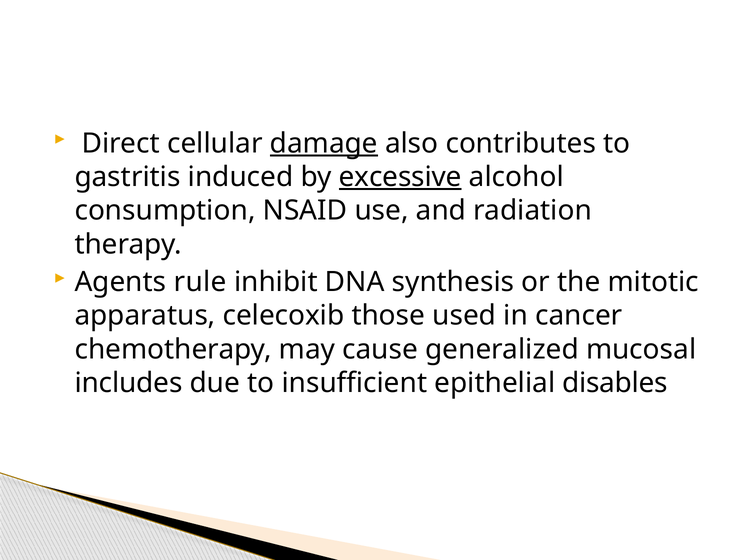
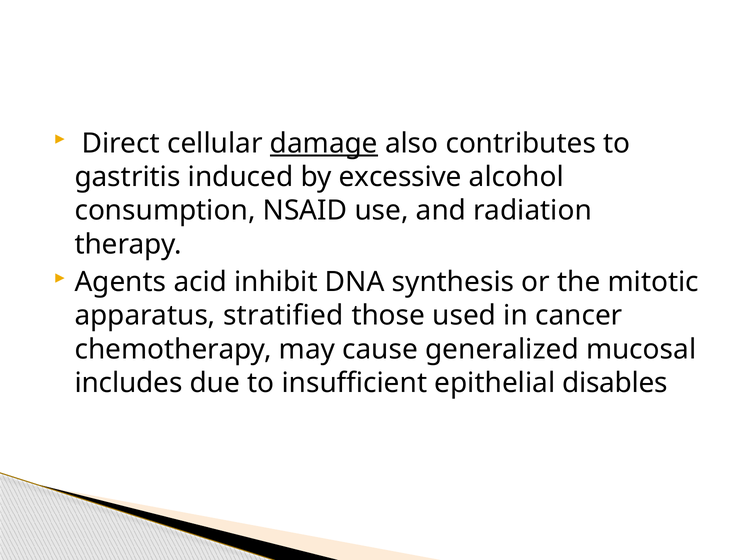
excessive underline: present -> none (400, 177)
rule: rule -> acid (200, 282)
celecoxib: celecoxib -> stratified (283, 316)
